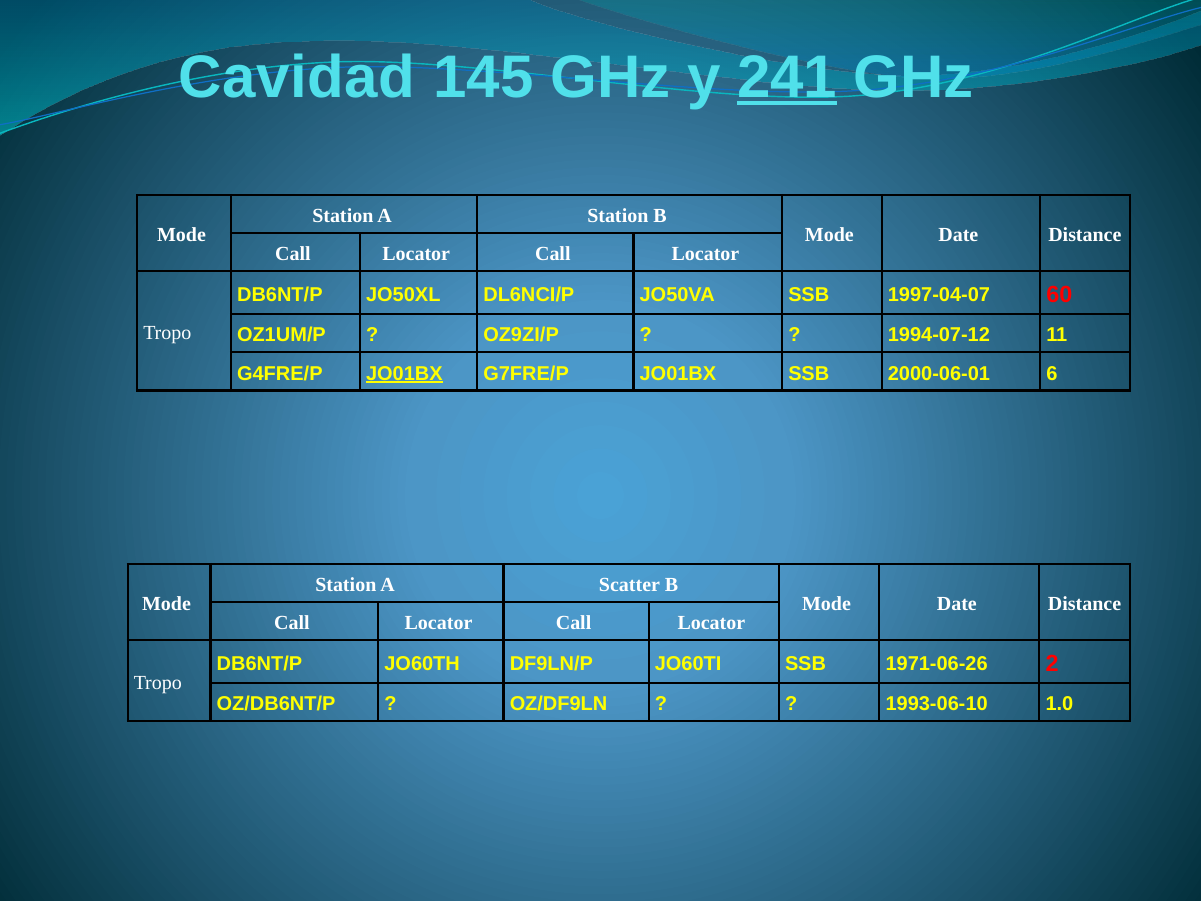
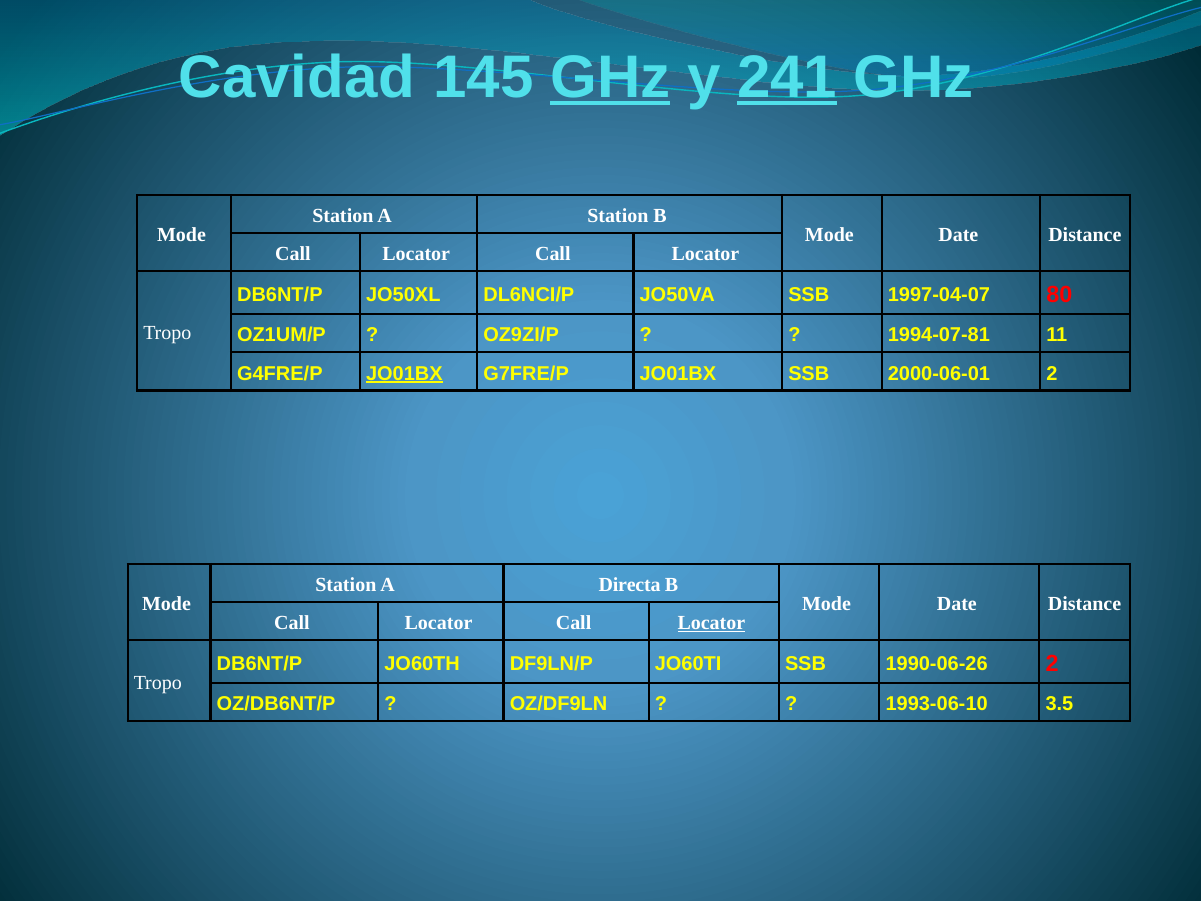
GHz underline: none -> present (610, 77)
60: 60 -> 80 (1059, 295)
1994-07-12: 1994-07-12 -> 1994-07-81 (939, 335)
2000-06-01 6: 6 -> 2 (1052, 373)
Scatter: Scatter -> Directa (630, 585)
Locator underline: none -> present (711, 623)
1971-06-26: 1971-06-26 -> 1990-06-26 (937, 663)
1.0: 1.0 -> 3.5 (1059, 704)
